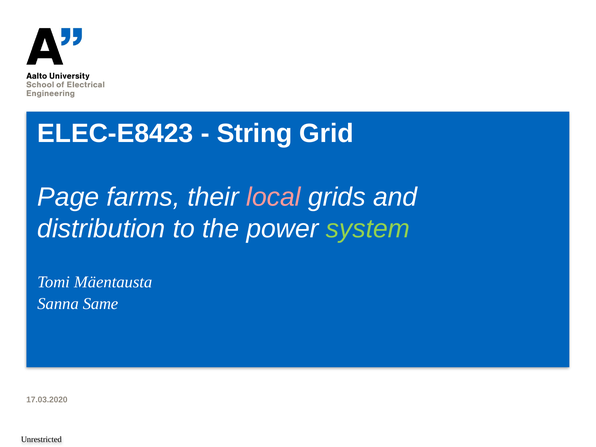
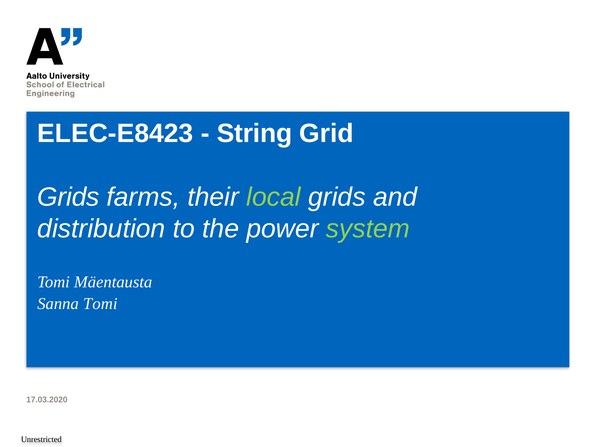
Page: Page -> Grids (68, 197)
local colour: pink -> light green (274, 197)
Sanna Same: Same -> Tomi (100, 304)
